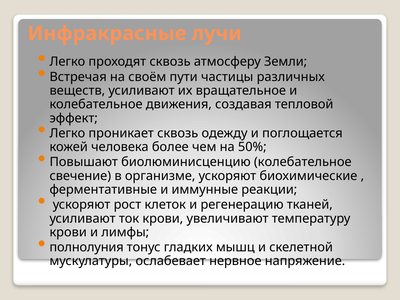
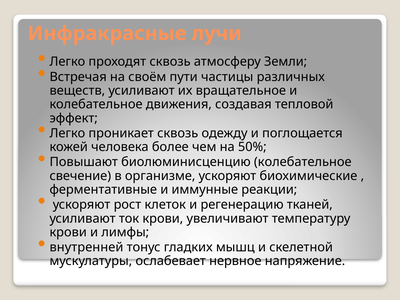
полнолуния: полнолуния -> внутренней (86, 247)
